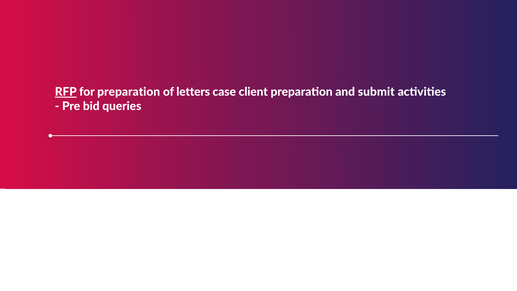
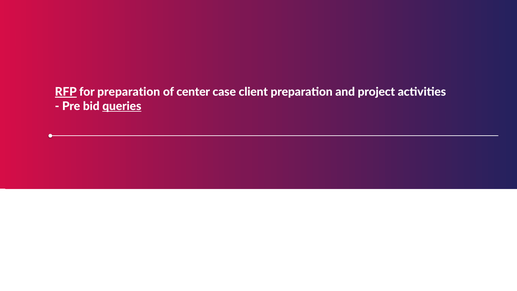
letters: letters -> center (193, 92)
submit: submit -> project (376, 92)
queries underline: none -> present (122, 106)
